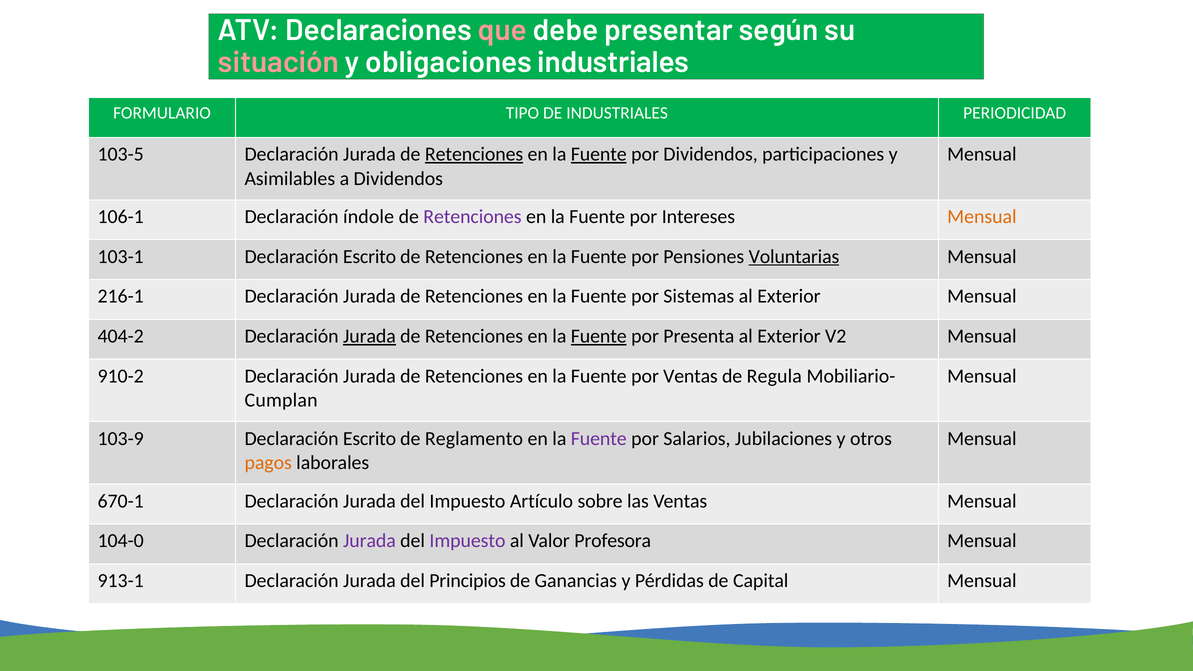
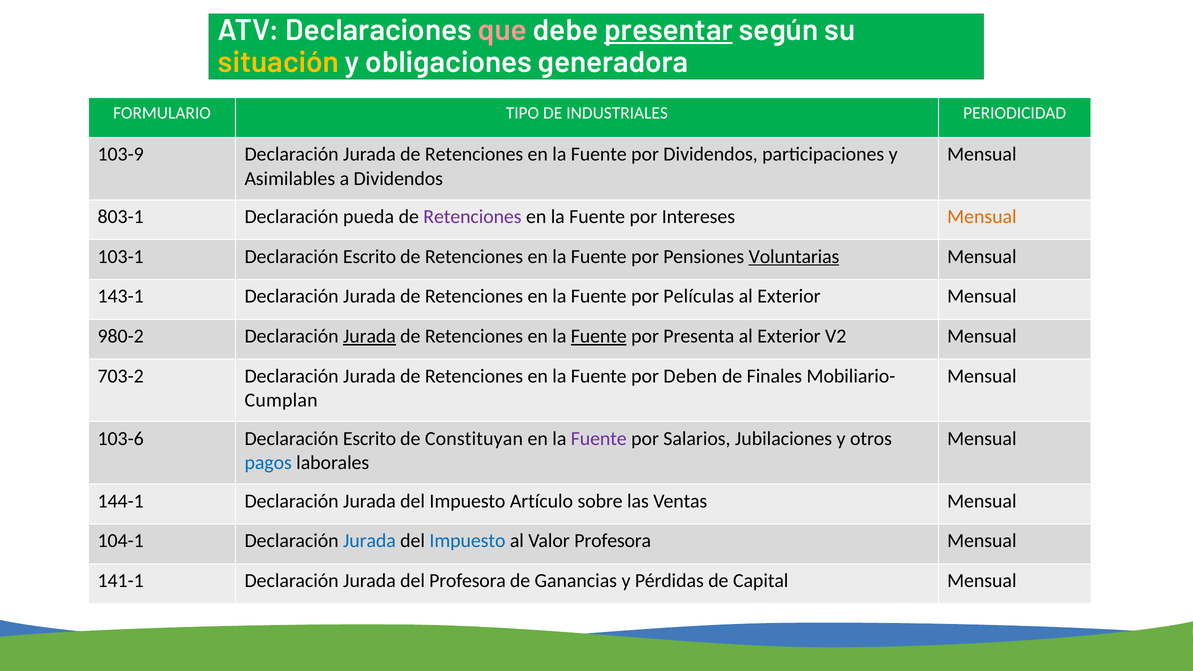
presentar underline: none -> present (668, 30)
situación colour: pink -> yellow (278, 62)
obligaciones industriales: industriales -> generadora (613, 62)
103-5: 103-5 -> 103-9 (121, 154)
Retenciones underline: present -> none (474, 154)
Fuente underline: present -> none (599, 154)
106-1: 106-1 -> 803-1 (121, 217)
índole: índole -> pueda (369, 217)
216-1: 216-1 -> 143-1 (121, 296)
Sistemas: Sistemas -> Películas (699, 296)
404-2: 404-2 -> 980-2 (121, 336)
910-2: 910-2 -> 703-2 (121, 376)
por Ventas: Ventas -> Deben (690, 376)
Regula: Regula -> Finales (774, 376)
103-9: 103-9 -> 103-6 (121, 439)
Reglamento: Reglamento -> Constituyan (474, 439)
pagos colour: orange -> blue (268, 463)
670-1: 670-1 -> 144-1 (121, 501)
104-0: 104-0 -> 104-1 (121, 541)
Jurada colour: purple -> blue (369, 541)
Impuesto colour: purple -> blue (467, 541)
913-1: 913-1 -> 141-1 (121, 581)
del Principios: Principios -> Profesora (468, 581)
